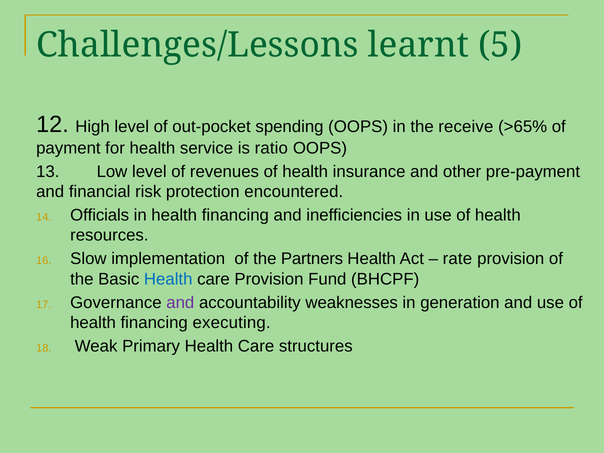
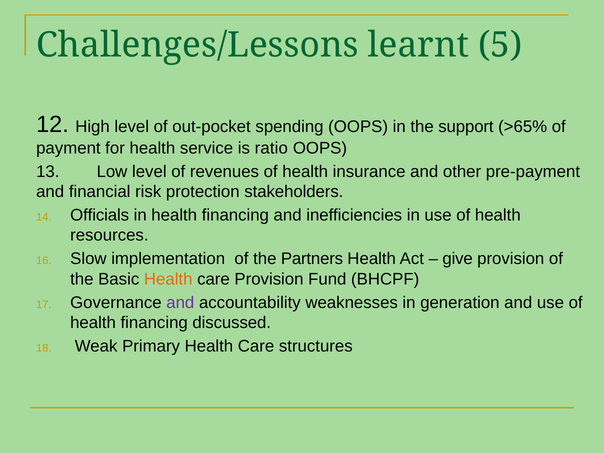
receive: receive -> support (466, 127)
encountered: encountered -> stakeholders (294, 192)
rate: rate -> give (458, 259)
Health colour: blue -> orange (168, 279)
executing: executing -> discussed (232, 323)
